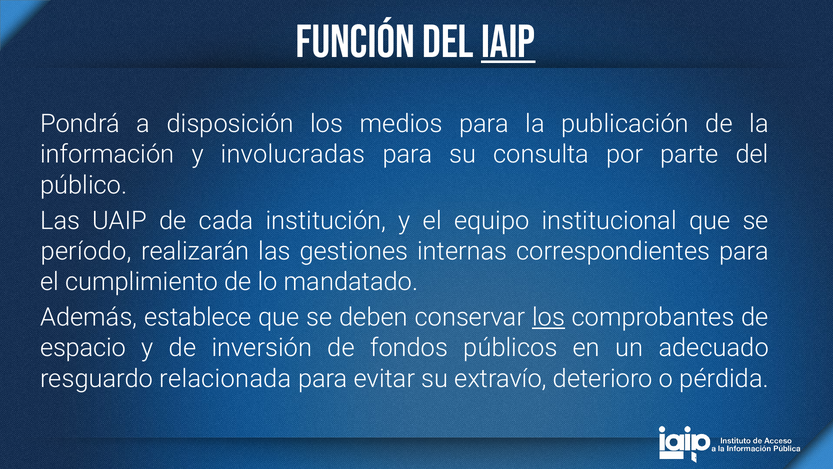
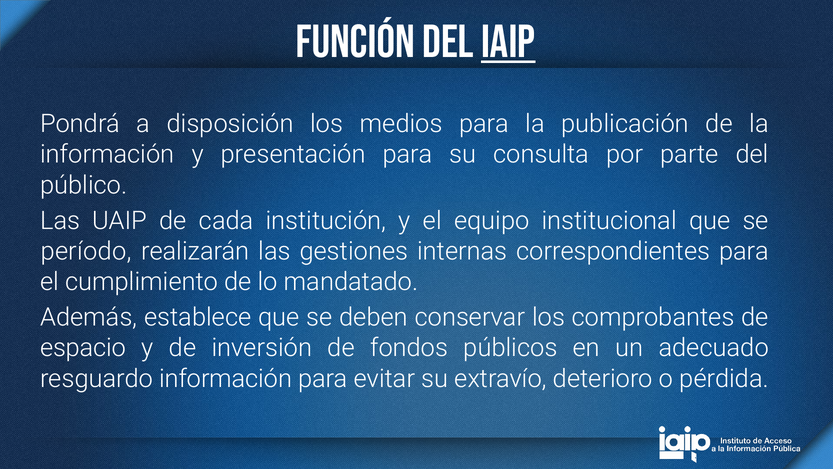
involucradas: involucradas -> presentación (293, 154)
los underline: present -> none (548, 317)
resguardo relacionada: relacionada -> información (226, 378)
